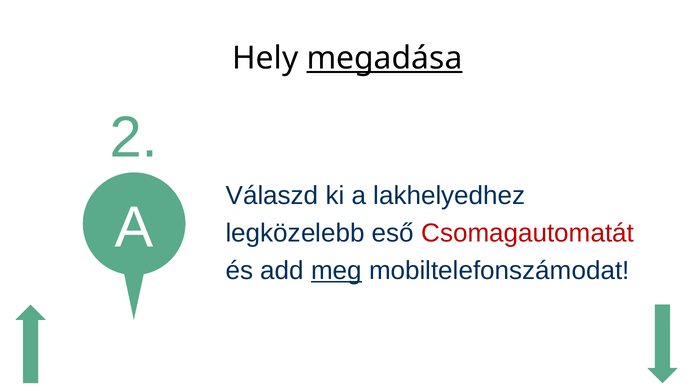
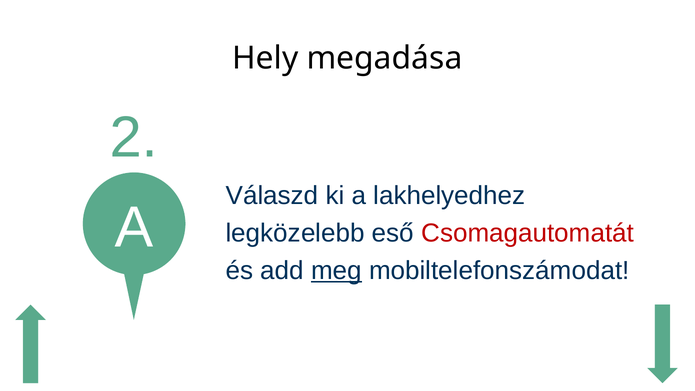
megadása underline: present -> none (384, 58)
